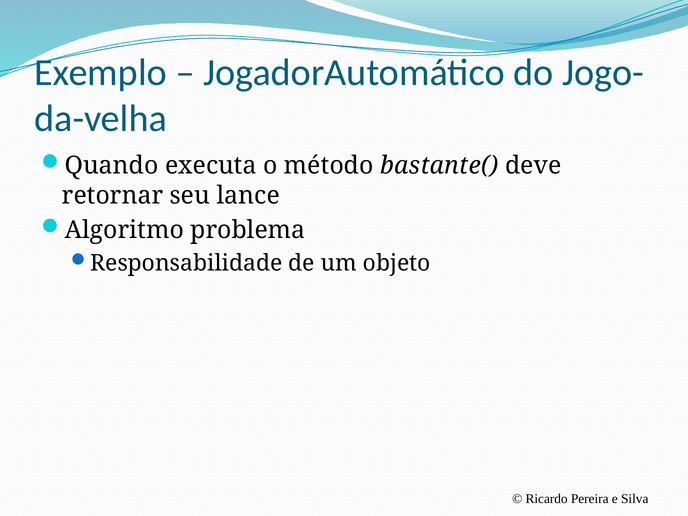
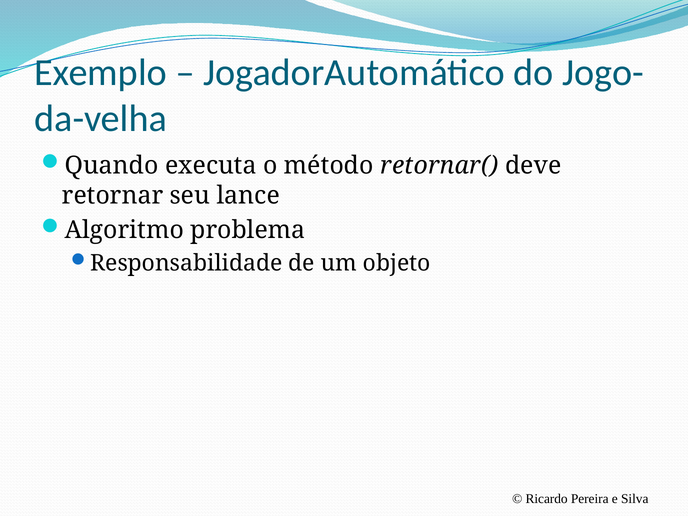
bastante(: bastante( -> retornar( (439, 166)
